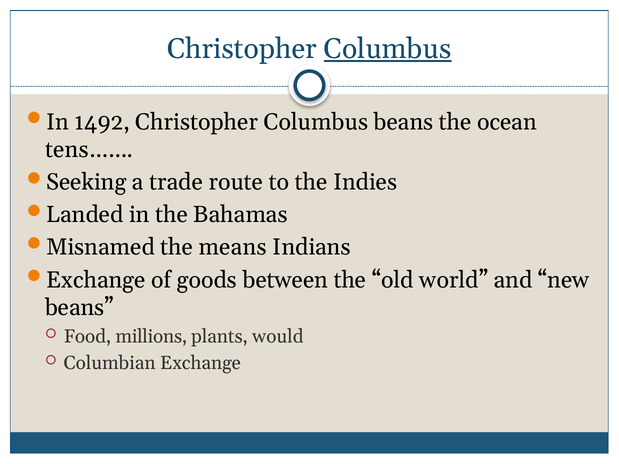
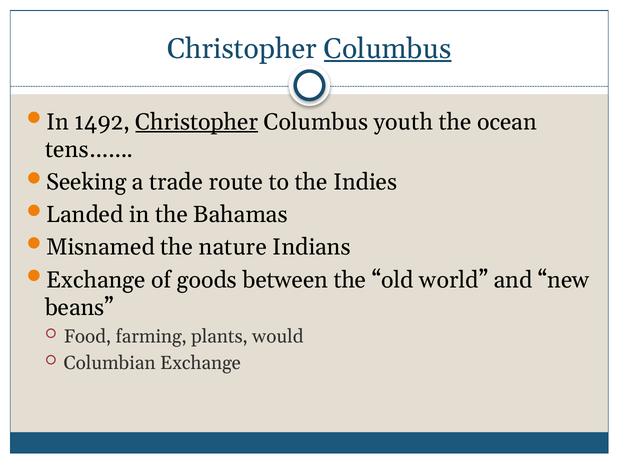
Christopher underline: none -> present (197, 122)
Columbus beans: beans -> youth (403, 122)
means: means -> nature (233, 247)
millions: millions -> farming (151, 337)
